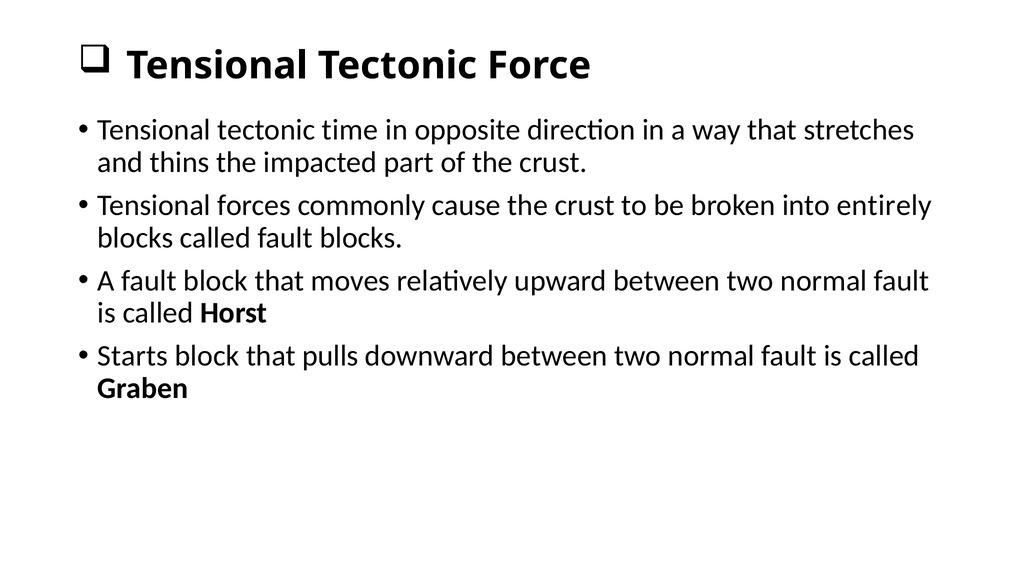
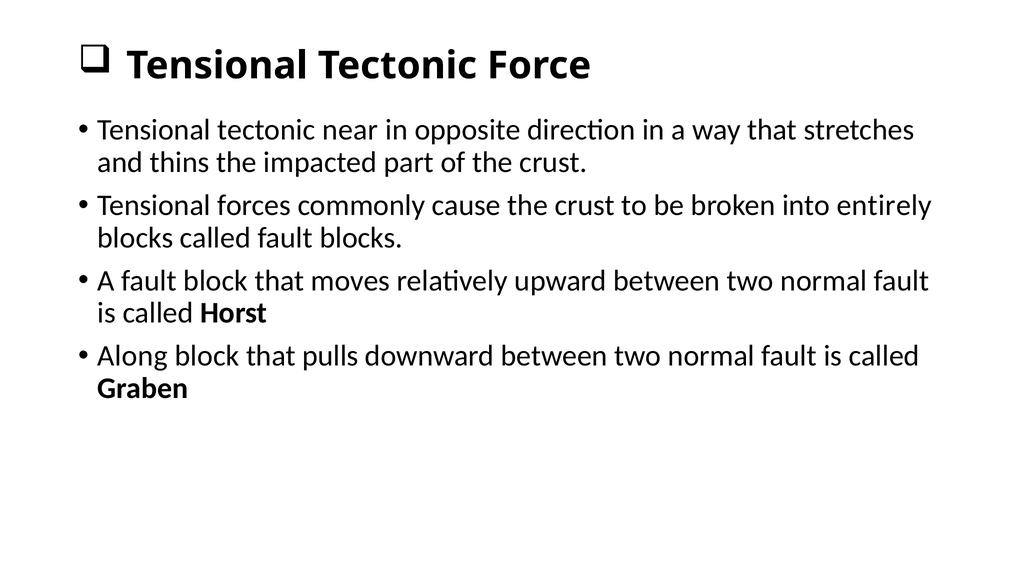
time: time -> near (350, 130)
Starts: Starts -> Along (133, 356)
